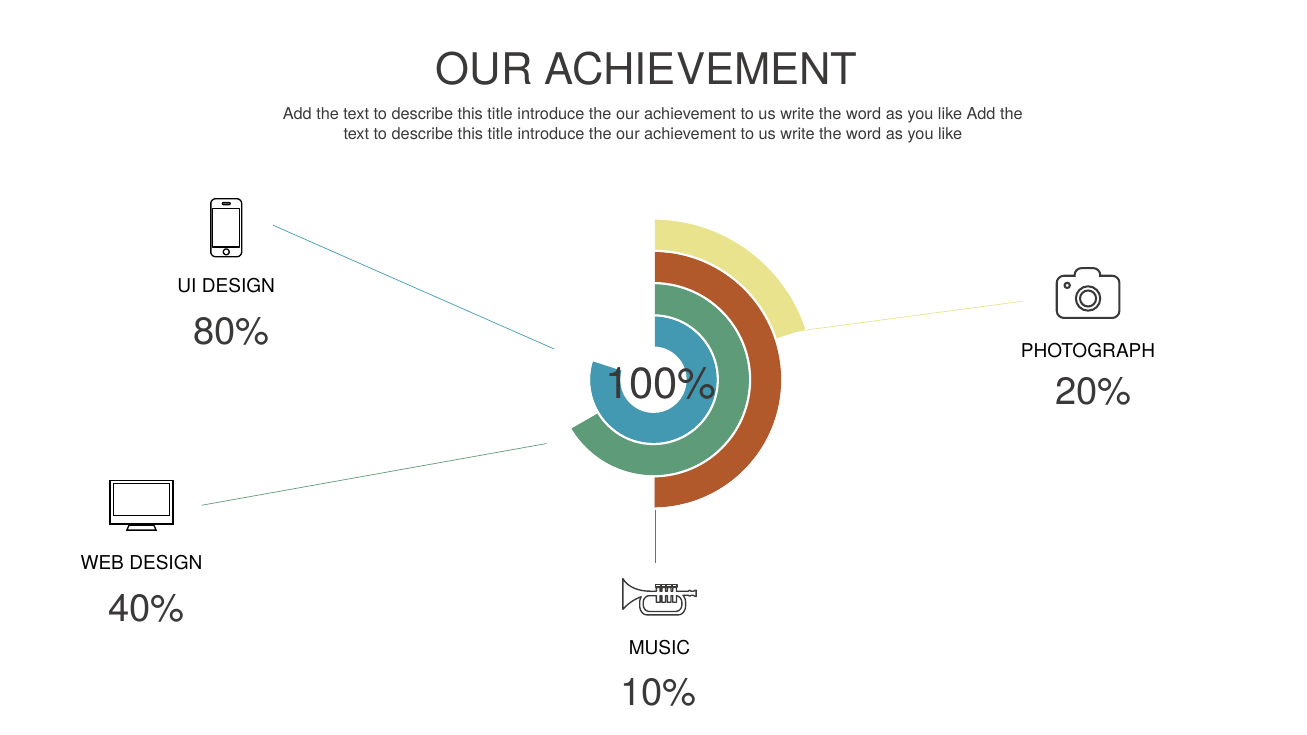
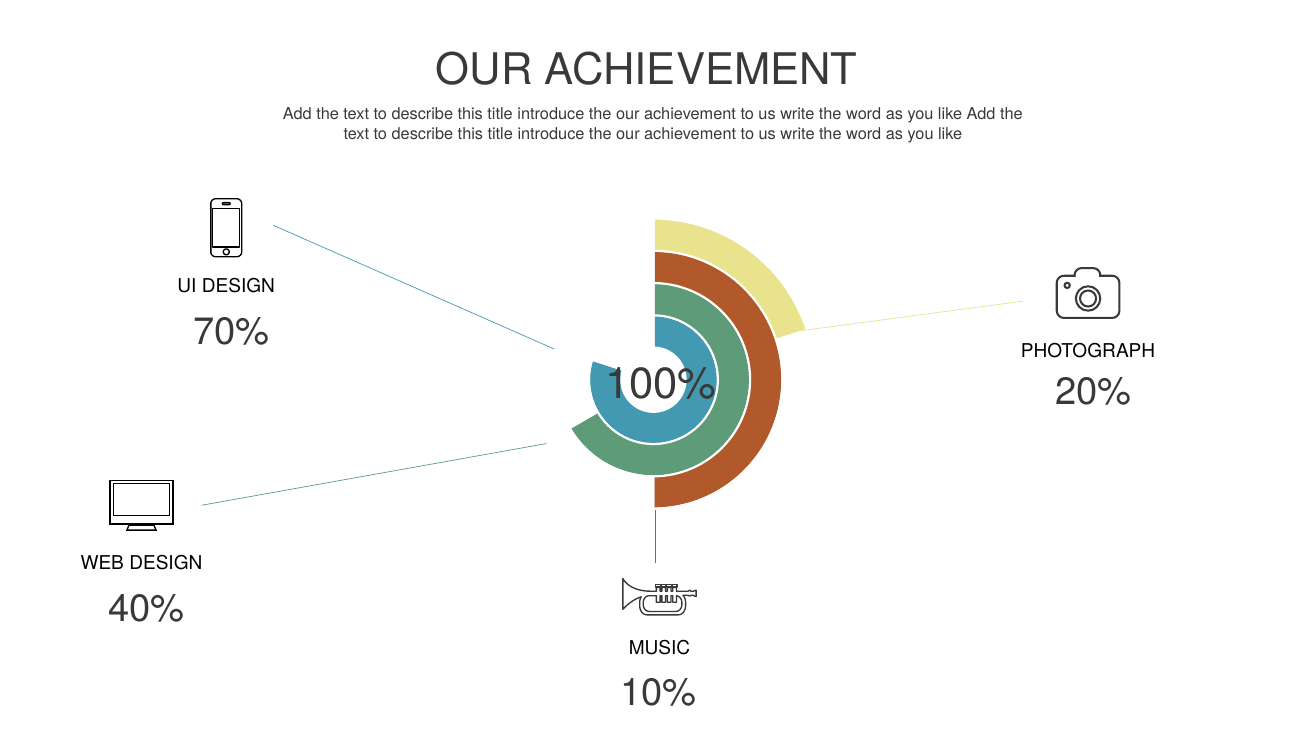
80%: 80% -> 70% (232, 332)
